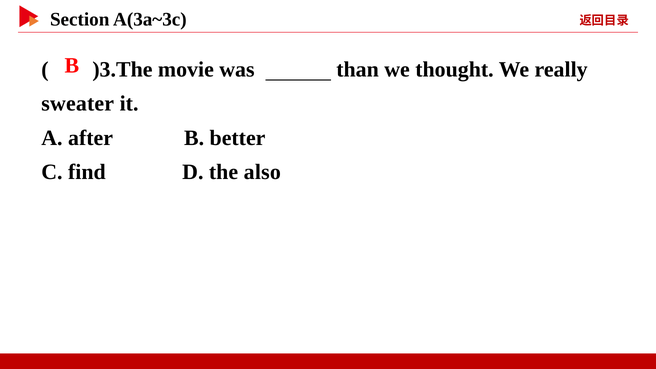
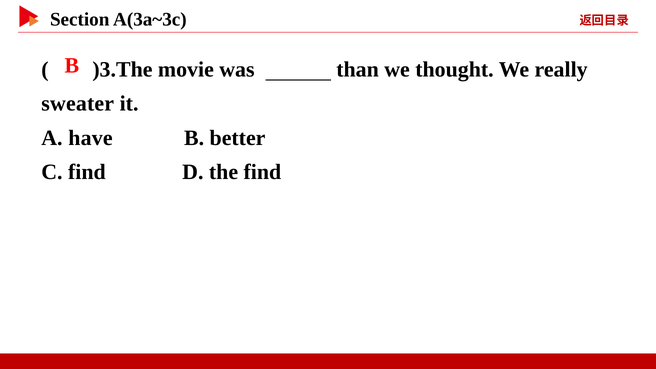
after: after -> have (90, 138)
the also: also -> find (262, 172)
